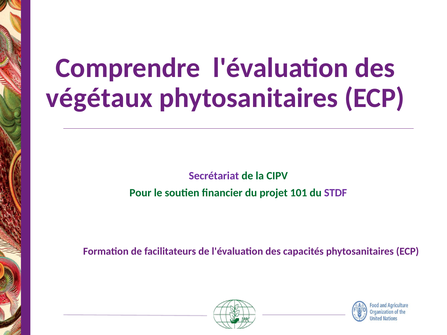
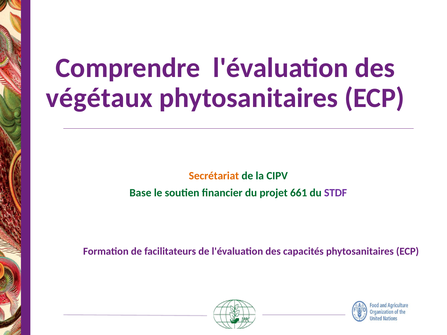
Secrétariat colour: purple -> orange (214, 176)
Pour: Pour -> Base (140, 193)
101: 101 -> 661 (299, 193)
